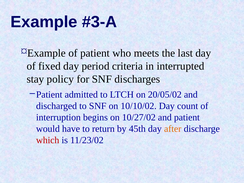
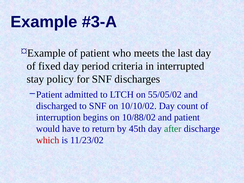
20/05/02: 20/05/02 -> 55/05/02 (165, 95)
10/27/02: 10/27/02 -> 10/88/02 (139, 117)
after colour: orange -> green (173, 129)
